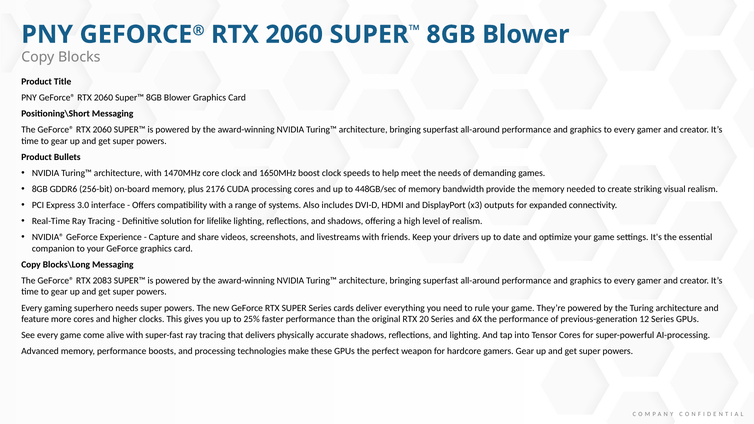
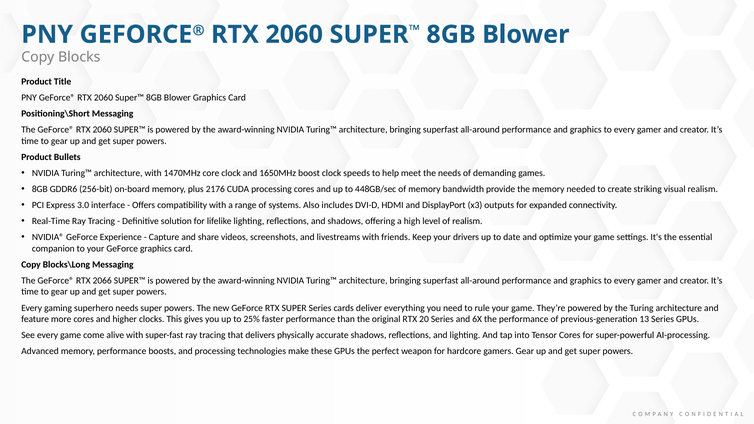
2083: 2083 -> 2066 (102, 281)
12: 12 -> 13 (644, 319)
